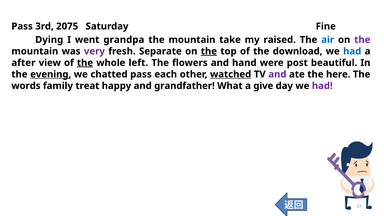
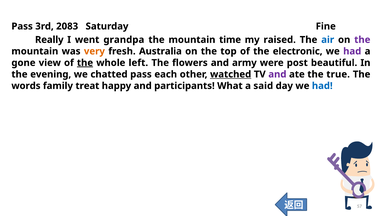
2075: 2075 -> 2083 (67, 26)
Dying: Dying -> Really (49, 40)
take: take -> time (230, 40)
very colour: purple -> orange (94, 51)
Separate: Separate -> Australia (160, 51)
the underline: present -> none (209, 51)
download: download -> electronic (298, 51)
had colour: blue -> purple (352, 51)
after: after -> gone (23, 63)
hand: hand -> army (244, 63)
evening underline: present -> none (51, 74)
here: here -> true (338, 74)
grandfather: grandfather -> participants (184, 86)
give: give -> said (263, 86)
had colour: purple -> blue (322, 86)
